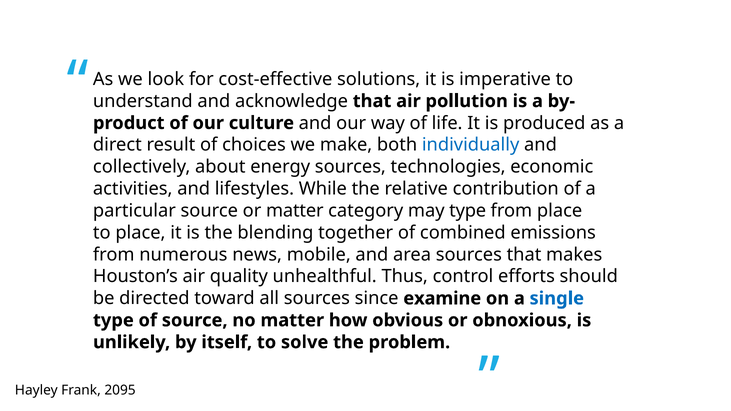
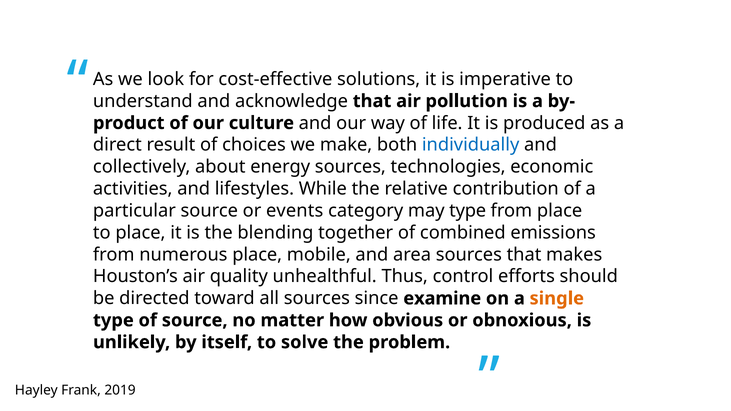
or matter: matter -> events (295, 211)
numerous news: news -> place (257, 255)
single colour: blue -> orange (557, 299)
2095: 2095 -> 2019 (120, 390)
